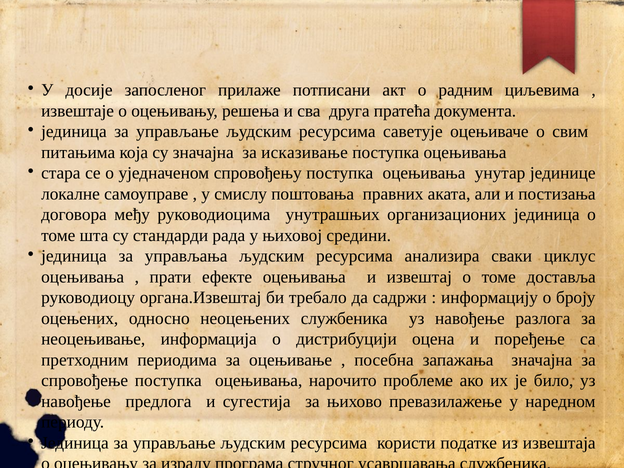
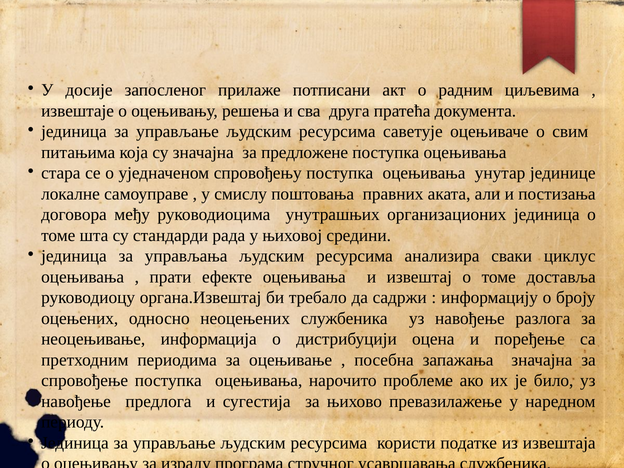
исказивање: исказивање -> предложене (305, 152)
